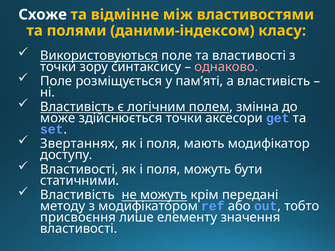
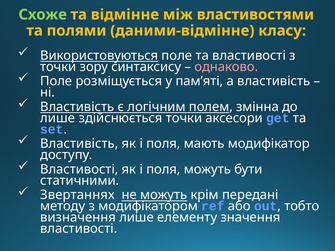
Схоже colour: white -> light green (43, 15)
даними-індексом: даними-індексом -> даними-відмінне (182, 31)
може: може -> лише (58, 118)
Звертаннях: Звертаннях -> Властивість (79, 144)
Властивість: Властивість -> Звертаннях (77, 195)
присвоєння: присвоєння -> визначення (78, 218)
